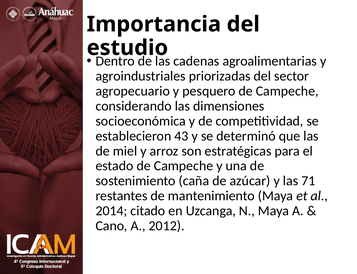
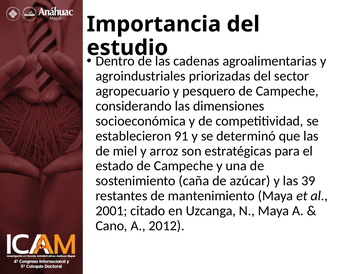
43: 43 -> 91 (181, 136)
71: 71 -> 39 (308, 181)
2014: 2014 -> 2001 (111, 211)
